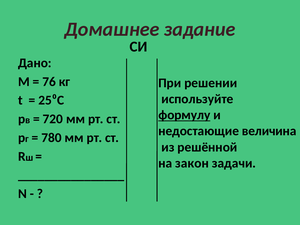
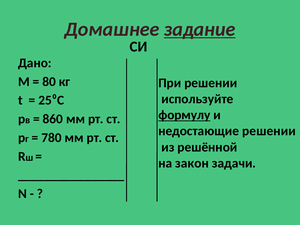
задание underline: none -> present (200, 29)
76: 76 -> 80 (49, 82)
720: 720 -> 860 (53, 119)
недостающие величина: величина -> решении (269, 131)
